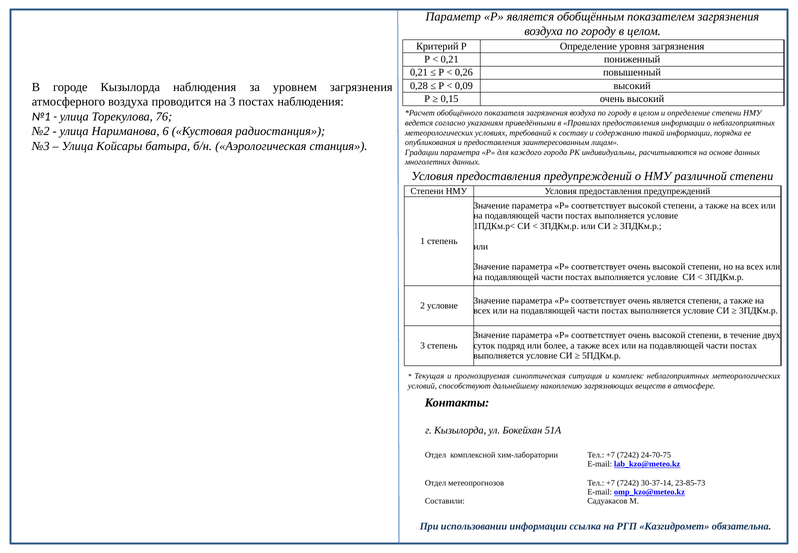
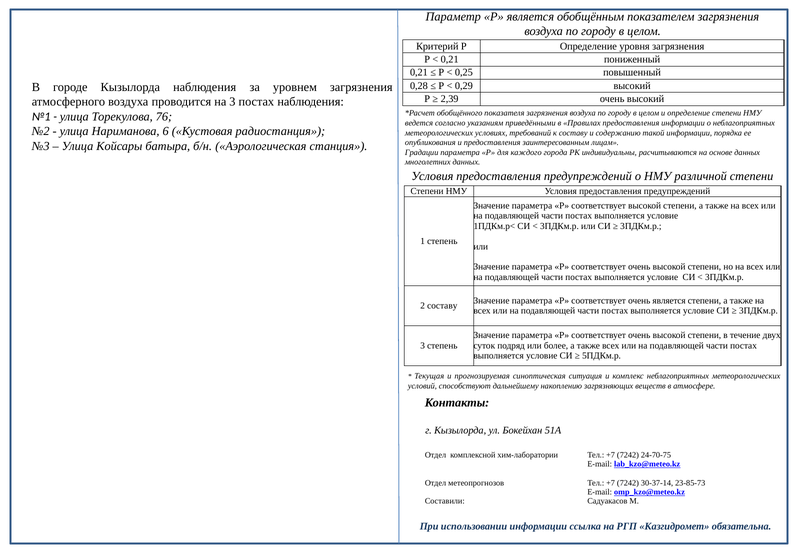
0,26: 0,26 -> 0,25 (464, 72)
0,09: 0,09 -> 0,29 (464, 86)
0,15: 0,15 -> 2,39 (450, 99)
2 условие: условие -> составу (442, 305)
